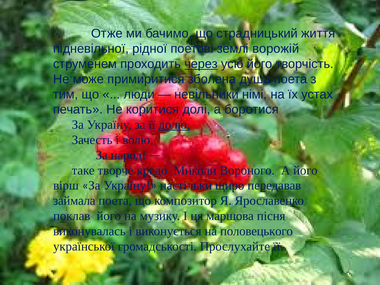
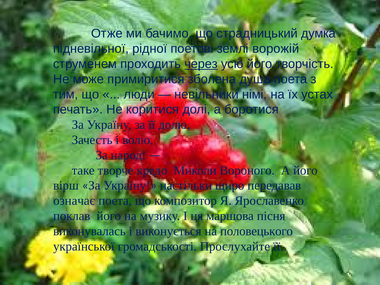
життя: життя -> думка (318, 34)
долю underline: present -> none (174, 125)
займала: займала -> означає (74, 201)
